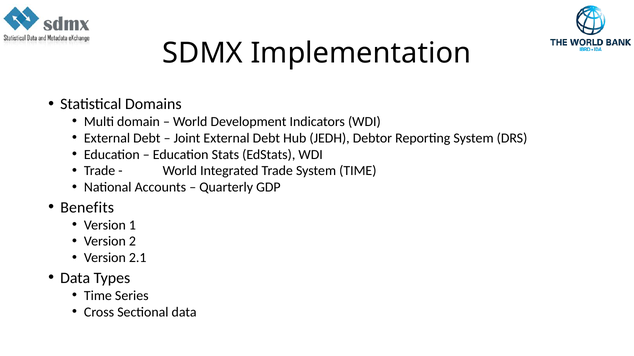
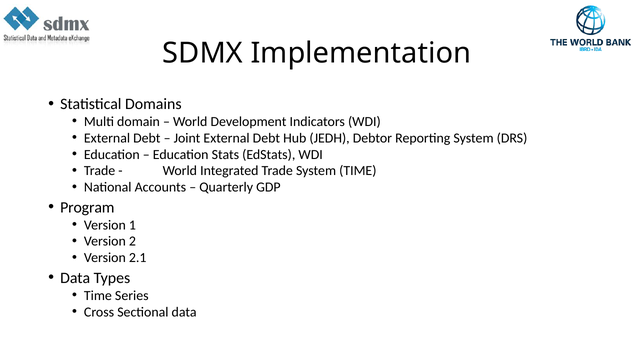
Benefits: Benefits -> Program (87, 208)
